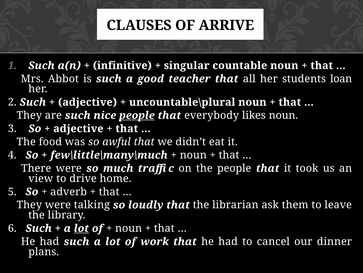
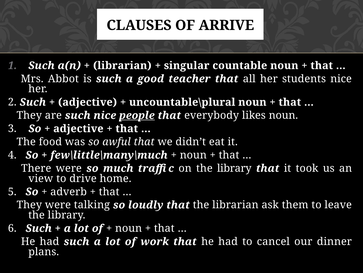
infinitive: infinitive -> librarian (122, 65)
students loan: loan -> nice (341, 79)
on the people: people -> library (234, 168)
lot underline: present -> none (81, 228)
